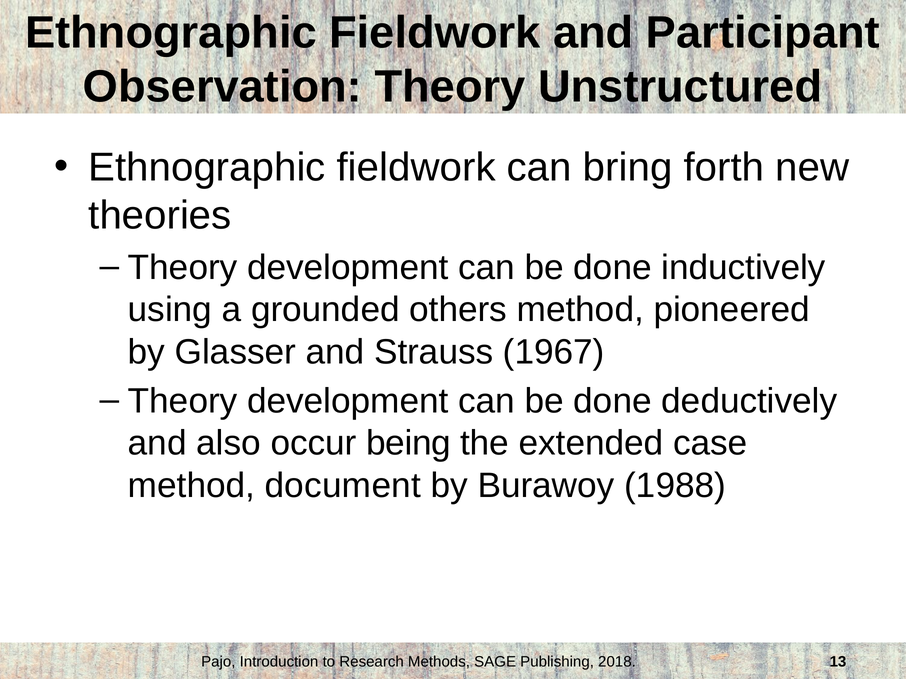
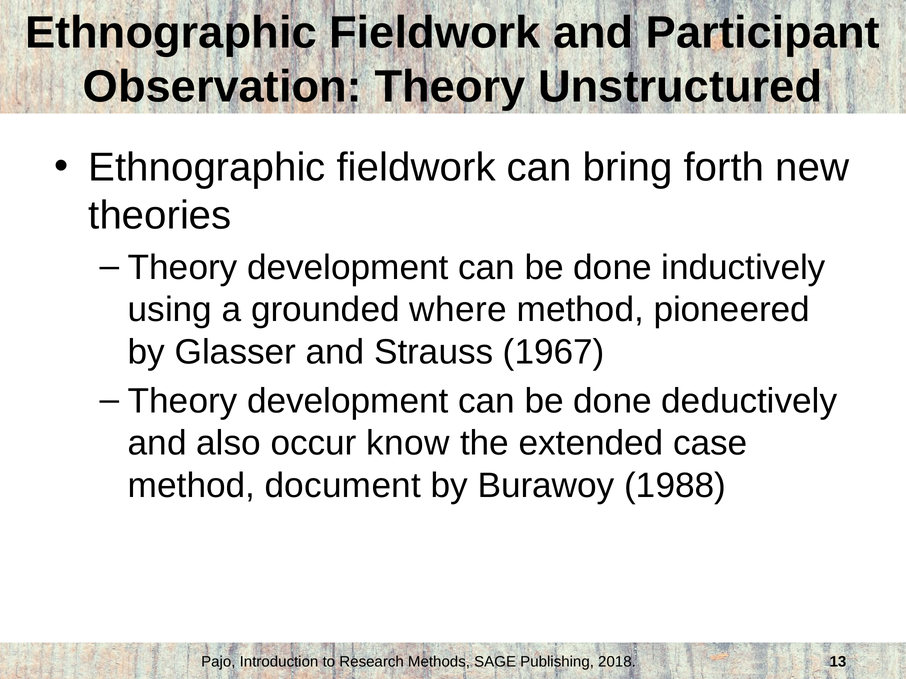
others: others -> where (458, 310)
being: being -> know (408, 444)
